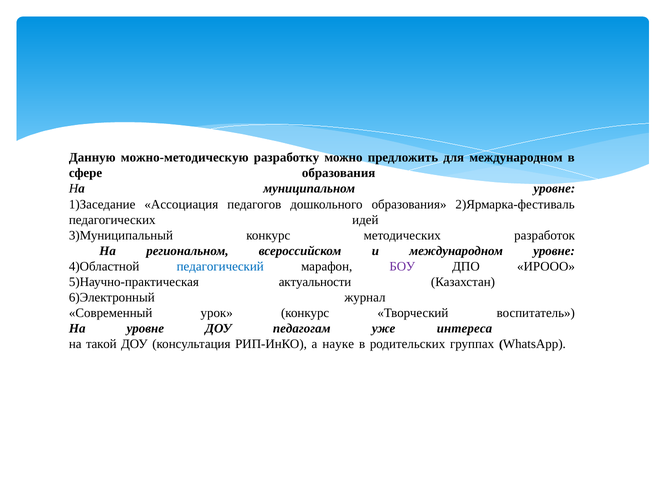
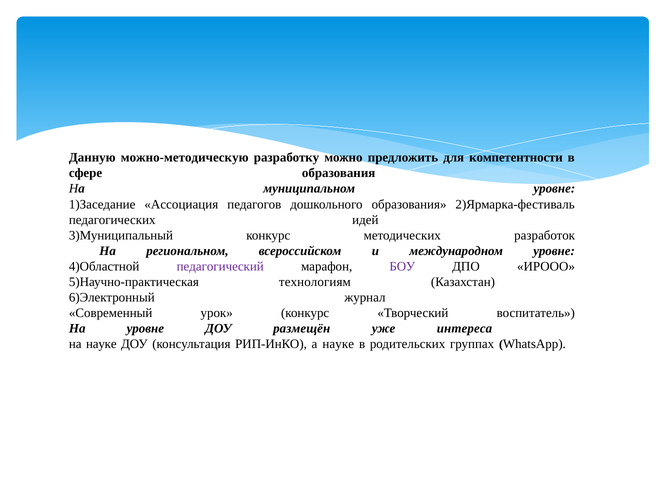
для международном: международном -> компетентности (516, 158)
педагогический colour: blue -> purple (220, 266)
актуальности: актуальности -> технологиям (315, 282)
педагогам: педагогам -> размещён (302, 328)
на такой: такой -> науке (101, 344)
